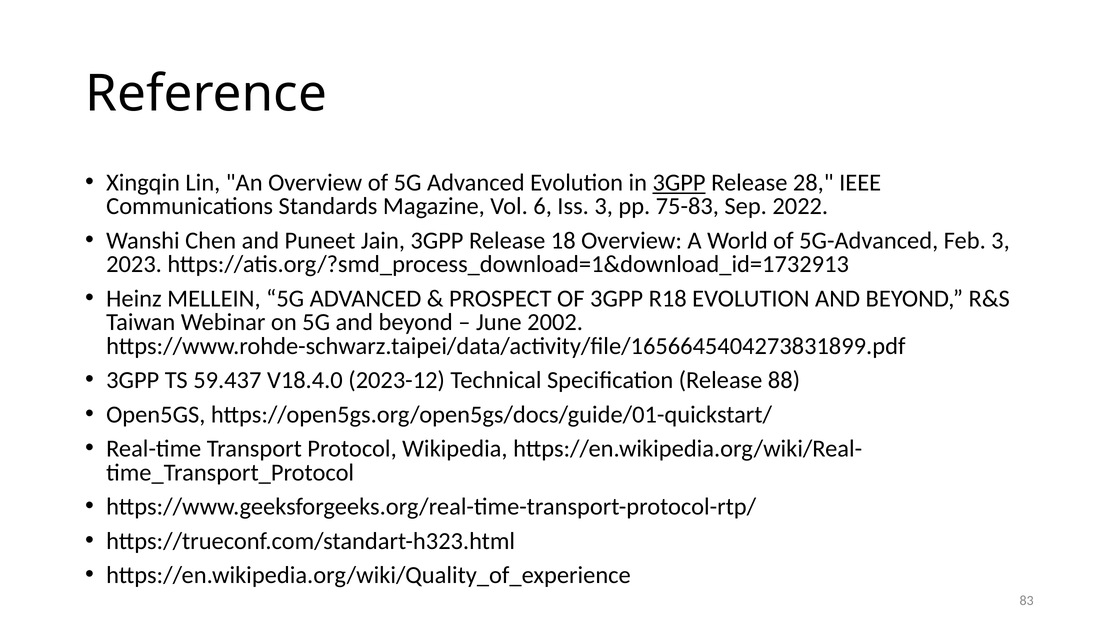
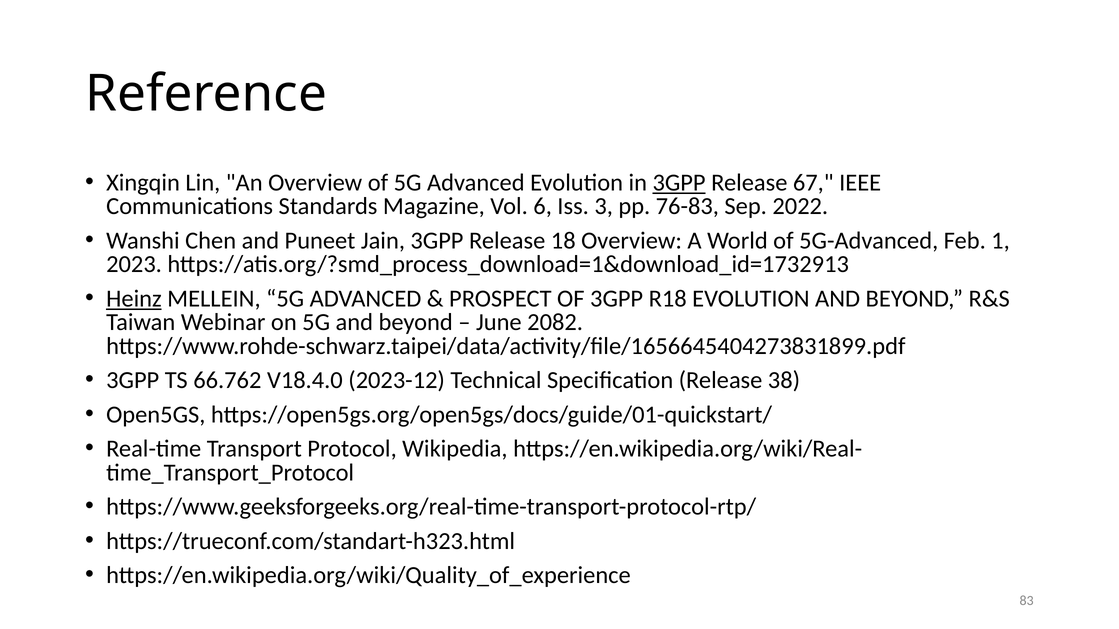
28: 28 -> 67 (813, 183)
75-83: 75-83 -> 76-83 (687, 206)
Feb 3: 3 -> 1 (1000, 241)
Heinz underline: none -> present (134, 299)
2002: 2002 -> 2082 (555, 323)
59.437: 59.437 -> 66.762 (227, 381)
88: 88 -> 38 (784, 381)
